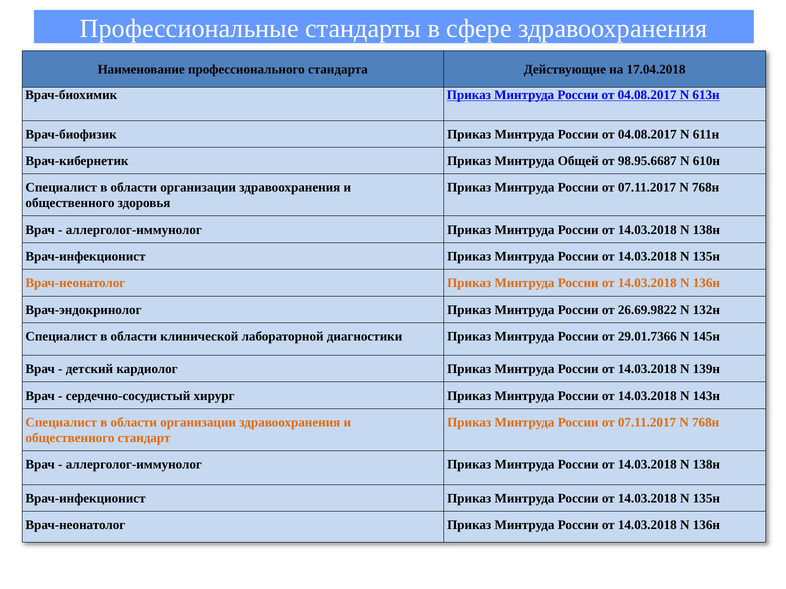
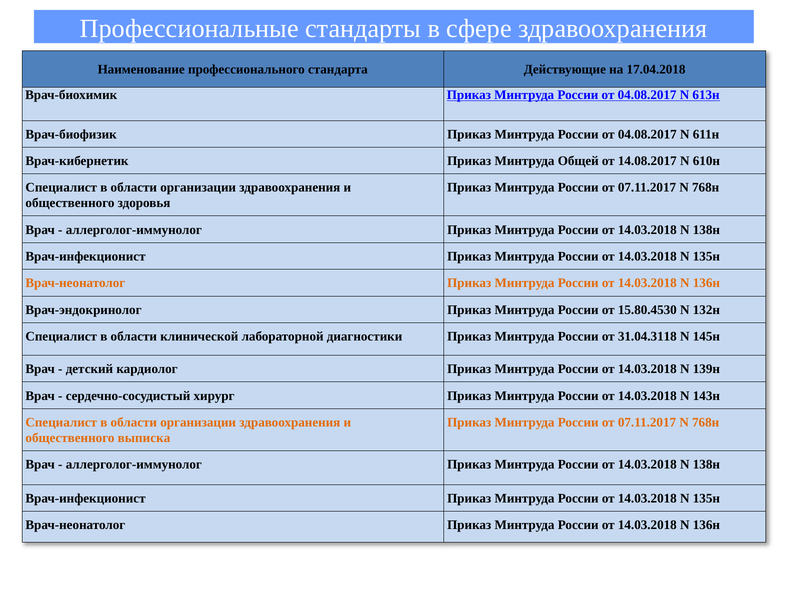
98.95.6687: 98.95.6687 -> 14.08.2017 (647, 161)
26.69.9822: 26.69.9822 -> 15.80.4530 (647, 310)
29.01.7366: 29.01.7366 -> 31.04.3118 (647, 337)
стандарт: стандарт -> выписка (144, 438)
